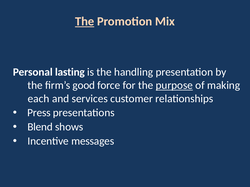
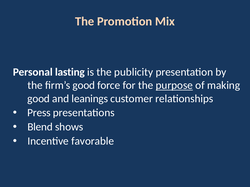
The underline: present -> none (85, 21)
handling: handling -> publicity (134, 72)
each: each -> good (39, 99)
services: services -> leanings (90, 99)
messages: messages -> favorable (93, 141)
